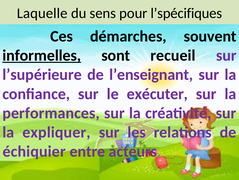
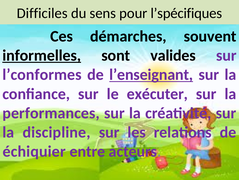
Laquelle: Laquelle -> Difficiles (42, 13)
recueil: recueil -> valides (173, 55)
l’supérieure: l’supérieure -> l’conformes (42, 74)
l’enseignant underline: none -> present (151, 74)
expliquer: expliquer -> discipline (56, 132)
